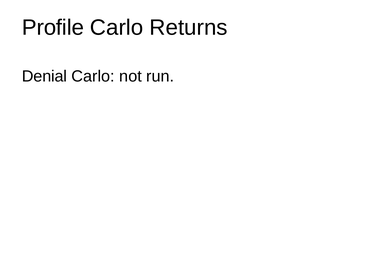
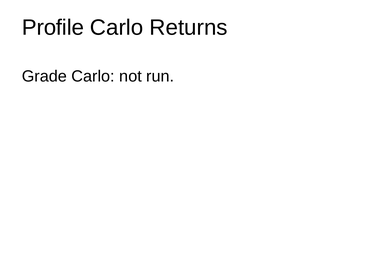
Denial: Denial -> Grade (44, 77)
